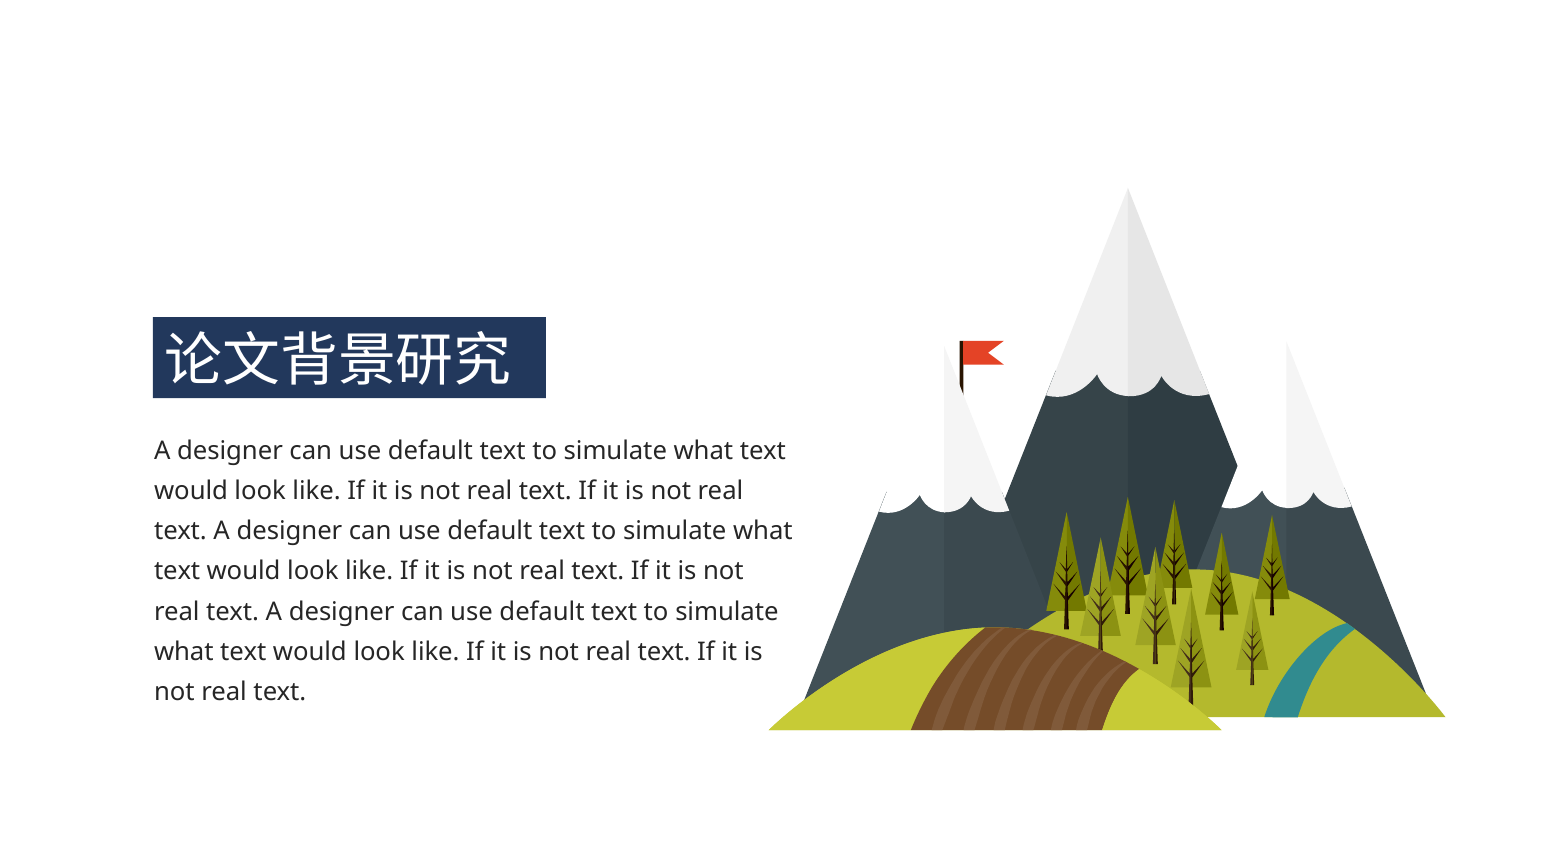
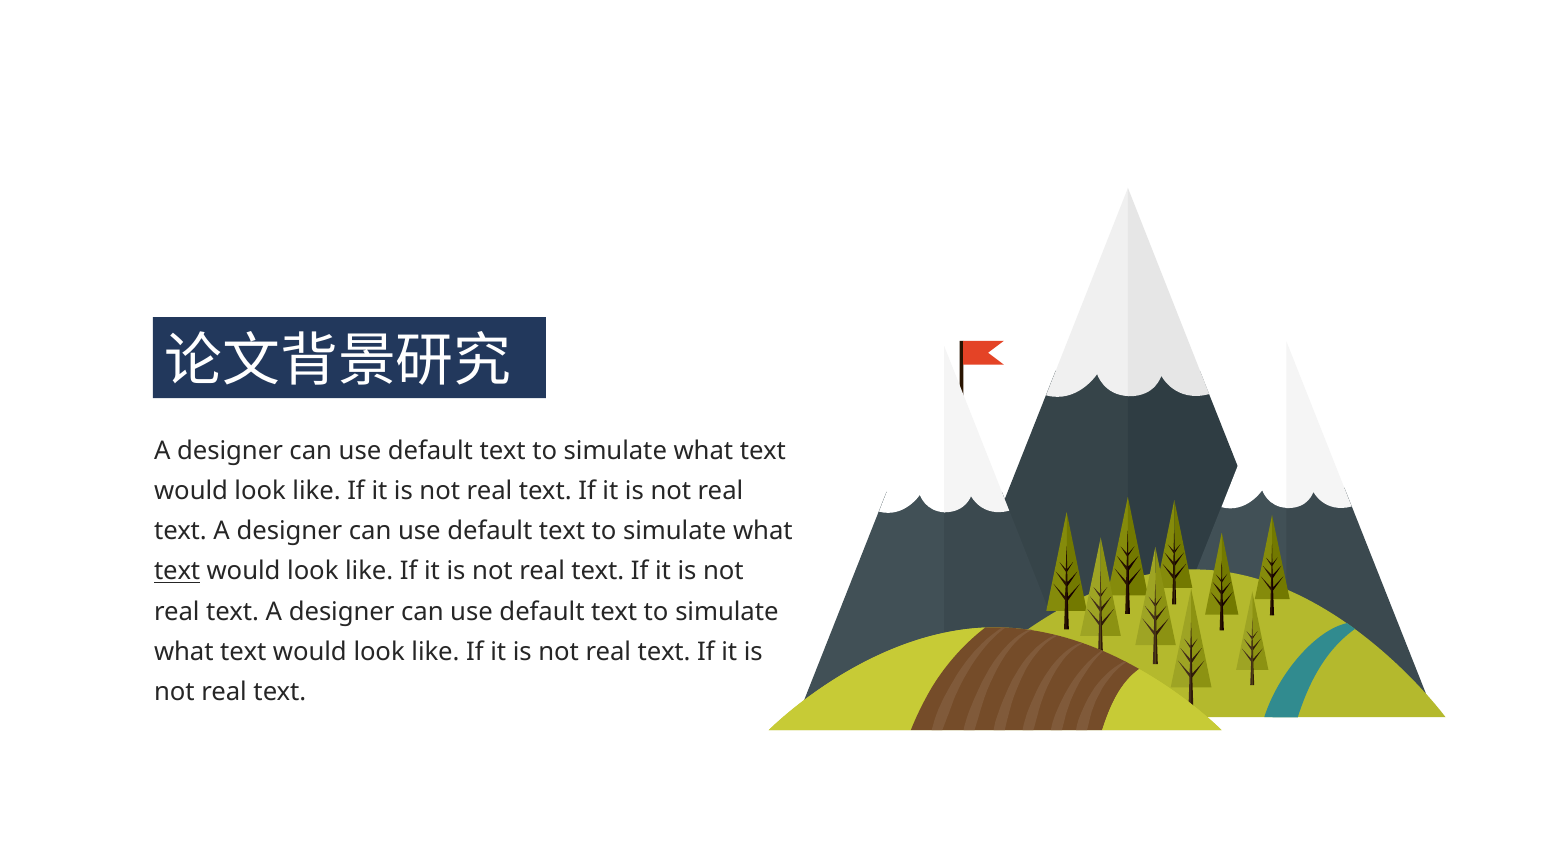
text underline: none -> present (177, 571)
